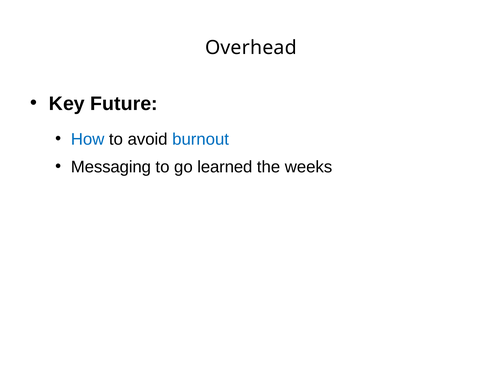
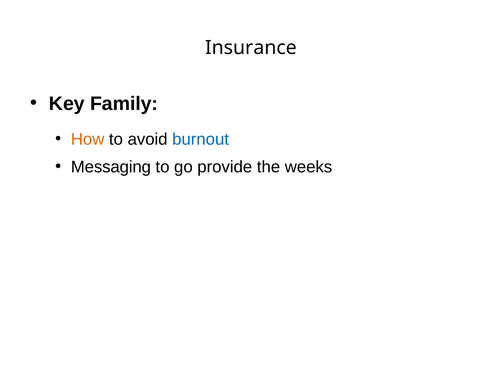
Overhead: Overhead -> Insurance (251, 48)
Future: Future -> Family (124, 103)
How colour: blue -> orange (88, 139)
learned: learned -> provide (225, 167)
